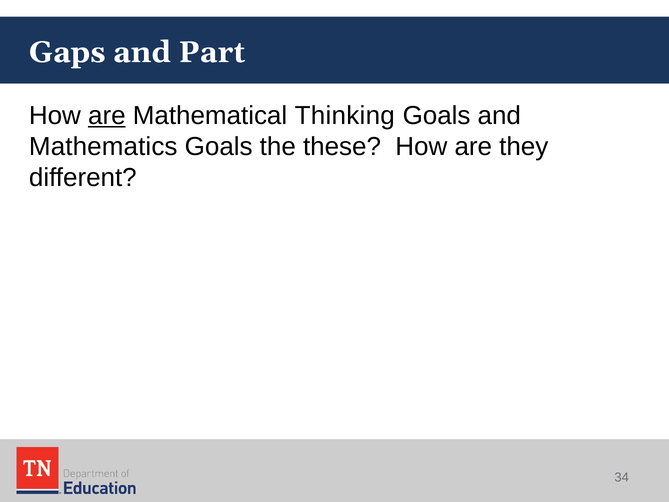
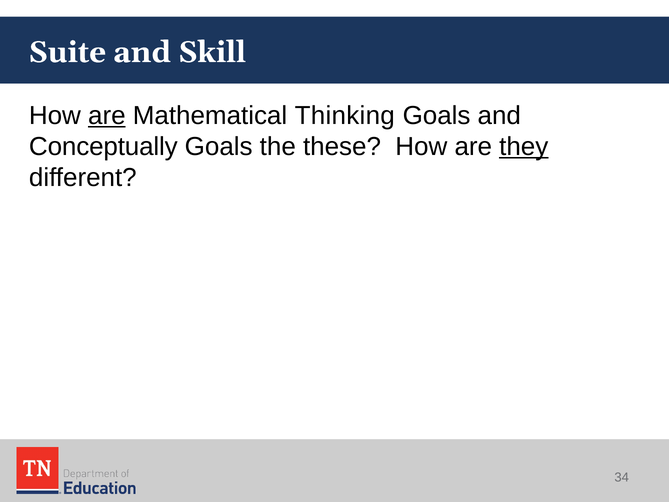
Gaps: Gaps -> Suite (67, 52)
Part: Part -> Skill (212, 52)
Mathematics: Mathematics -> Conceptually (103, 147)
they underline: none -> present (524, 147)
